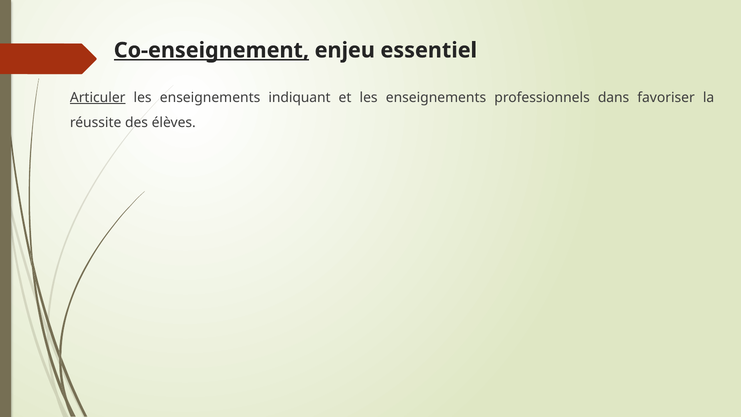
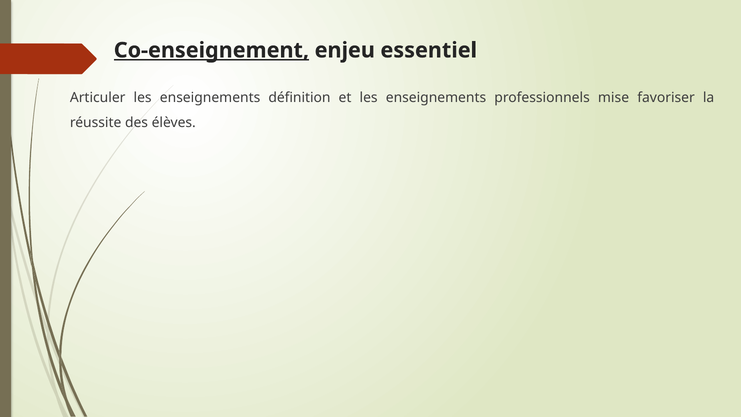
Articuler underline: present -> none (98, 98)
indiquant: indiquant -> définition (299, 98)
dans: dans -> mise (613, 98)
